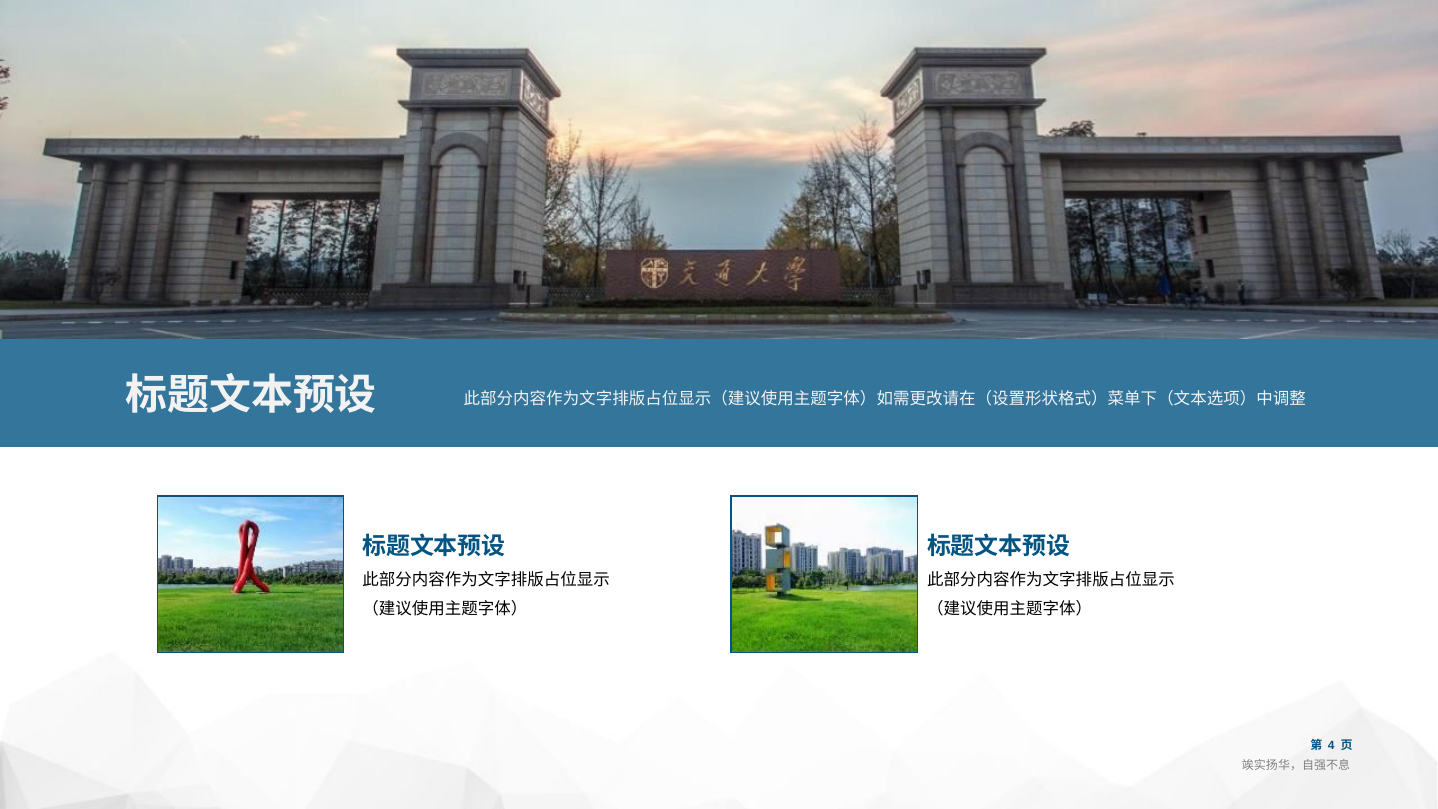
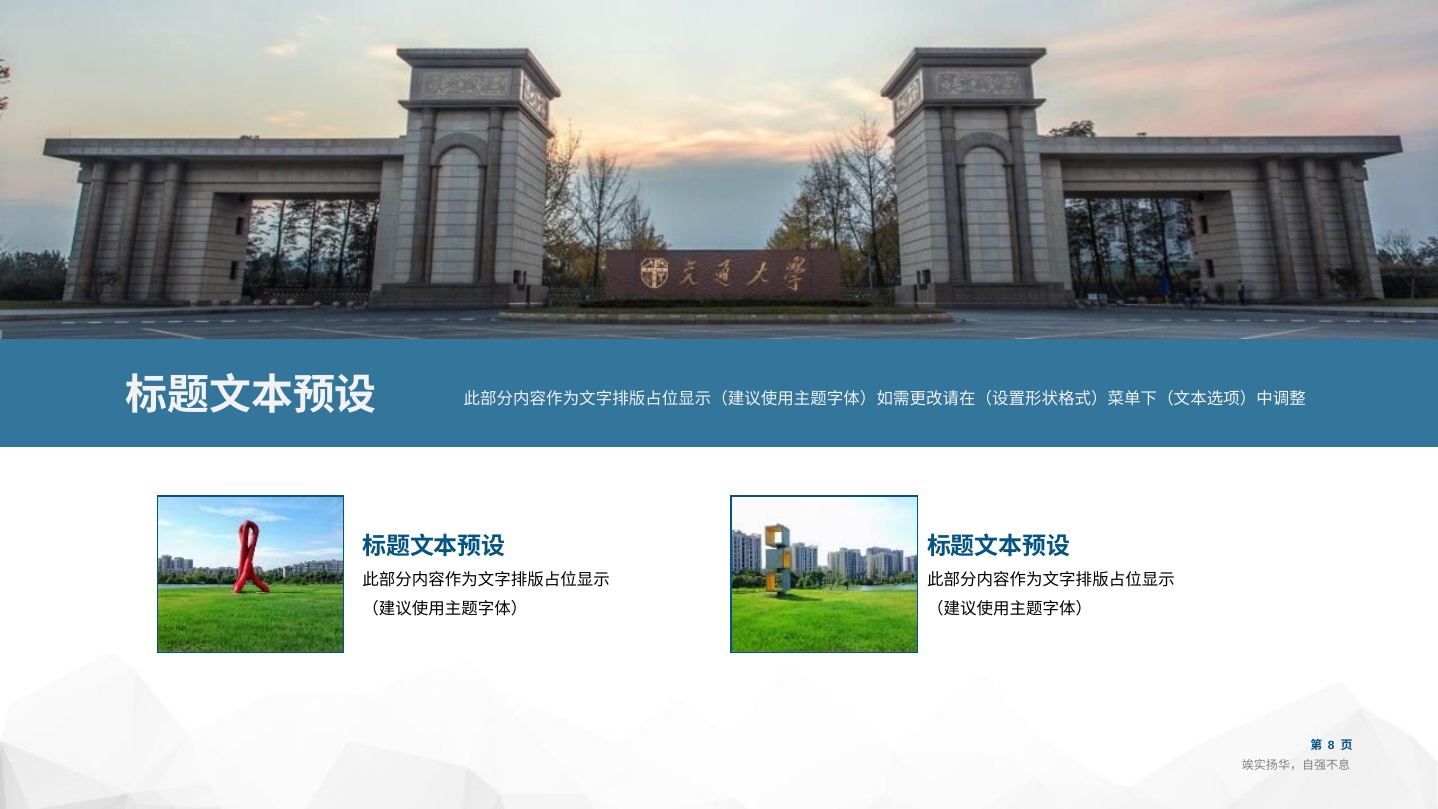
4: 4 -> 8 (1331, 746)
